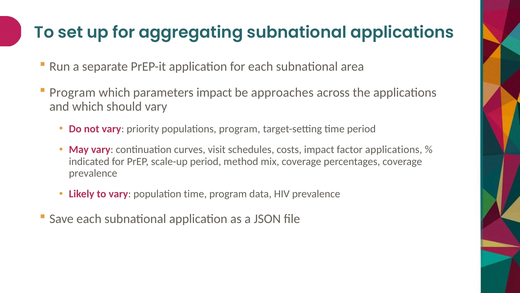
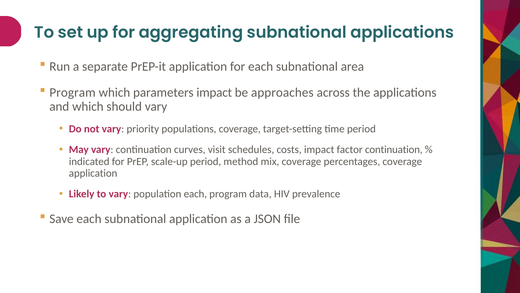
populations program: program -> coverage (240, 129)
factor applications: applications -> continuation (394, 149)
prevalence: prevalence -> application (93, 173)
population time: time -> each (195, 194)
